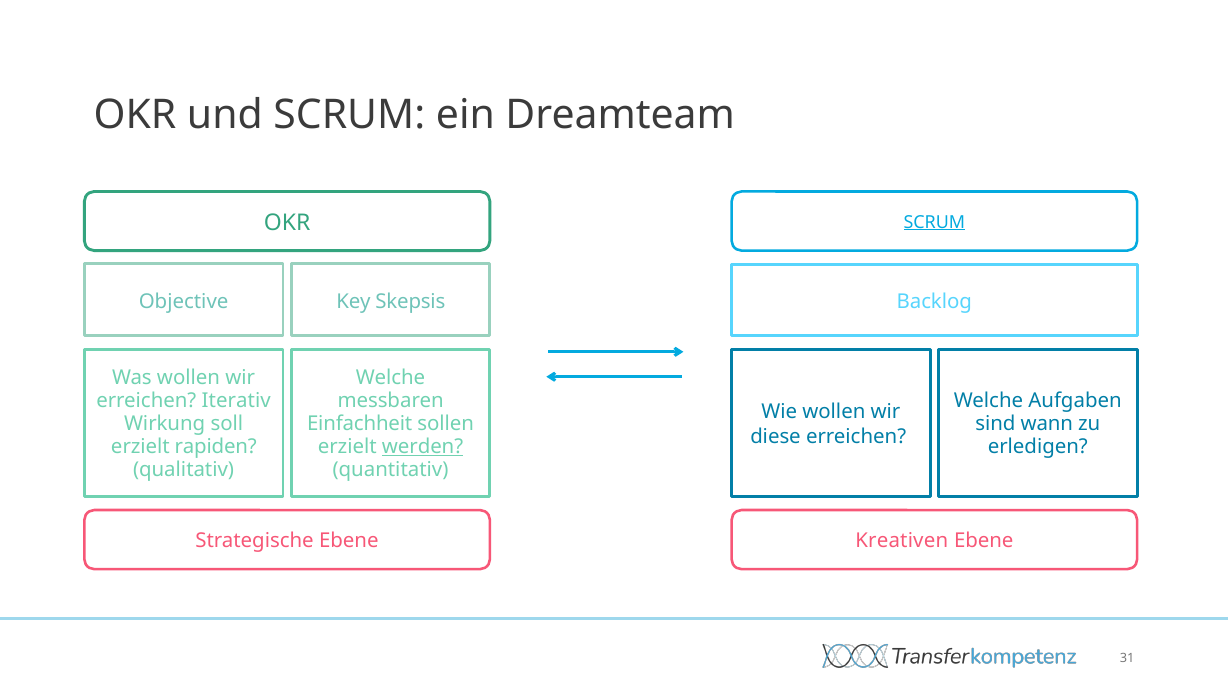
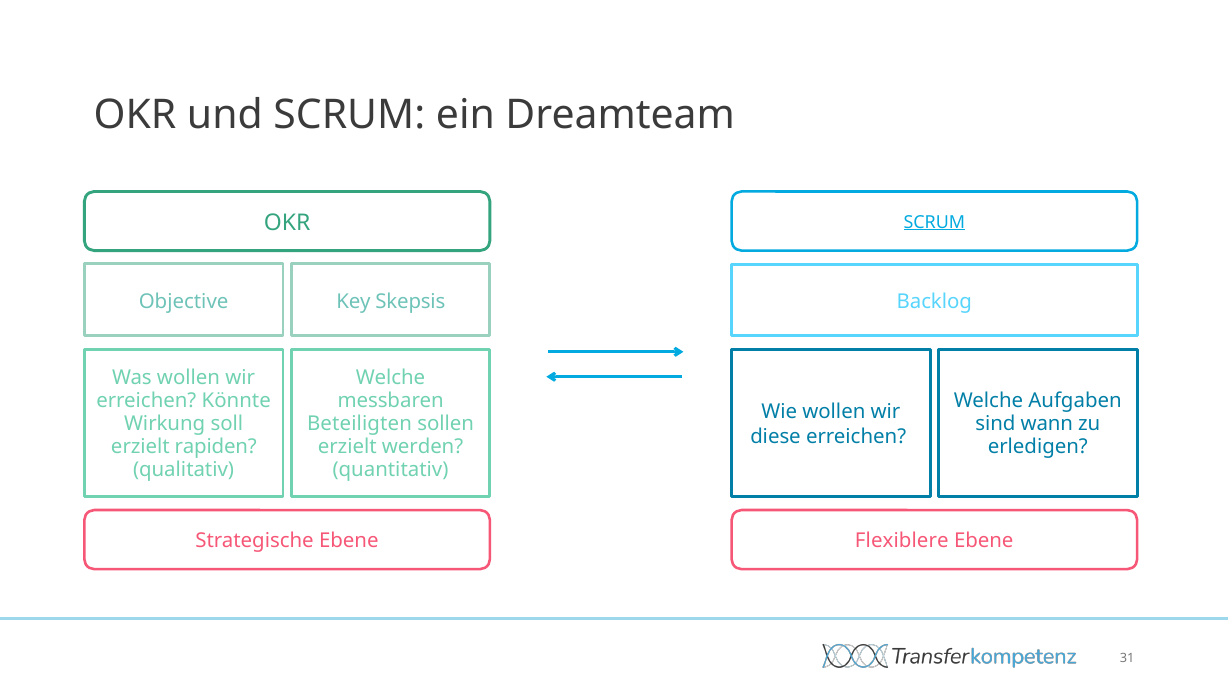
Iterativ: Iterativ -> Könnte (236, 401)
Einfachheit: Einfachheit -> Beteiligten (360, 424)
werden underline: present -> none (423, 447)
Kreativen: Kreativen -> Flexiblere (902, 542)
